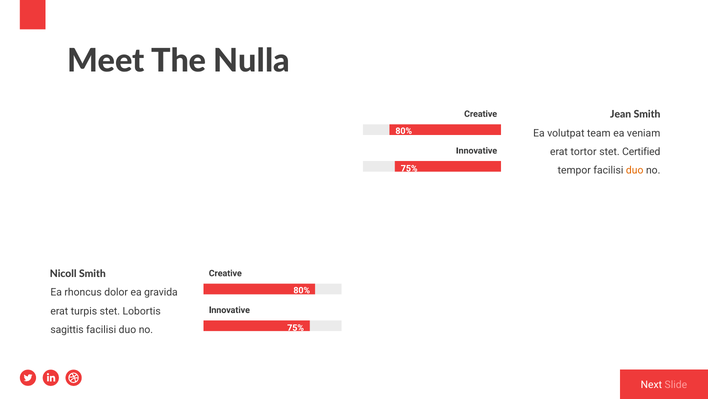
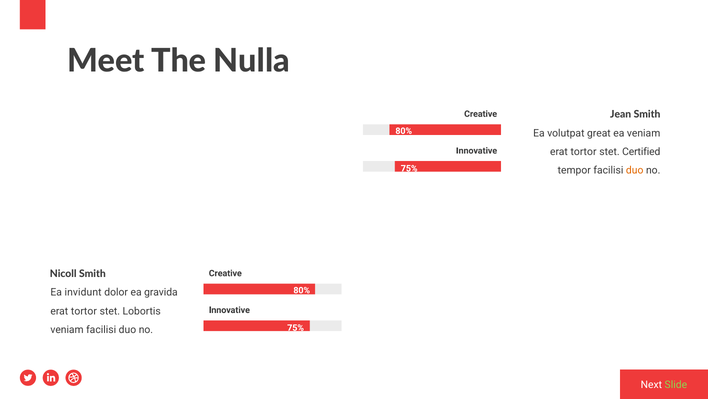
team: team -> great (599, 133)
rhoncus: rhoncus -> invidunt (83, 292)
turpis: turpis -> tortor (84, 311)
sagittis: sagittis -> veniam (67, 329)
Slide colour: pink -> light green (676, 384)
